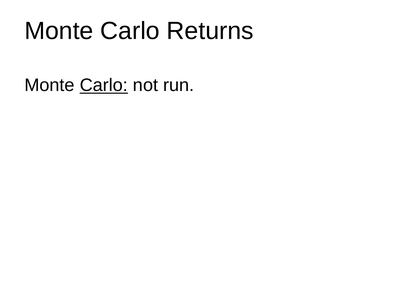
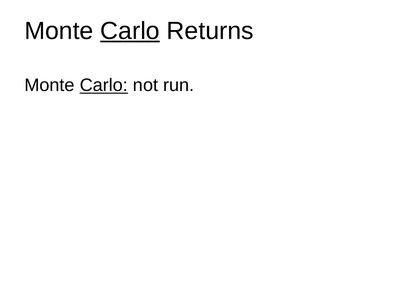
Carlo underline: none -> present (130, 31)
